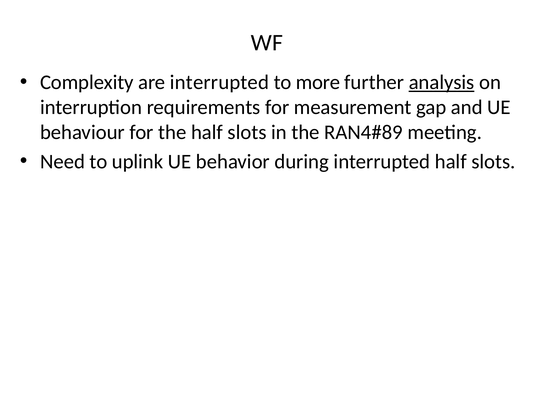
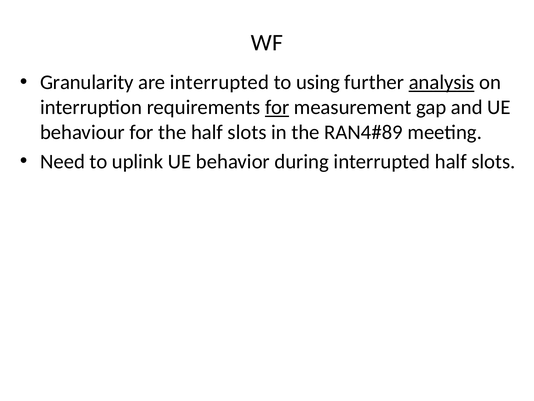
Complexity: Complexity -> Granularity (87, 82)
more: more -> using (318, 82)
for underline: none -> present (277, 107)
